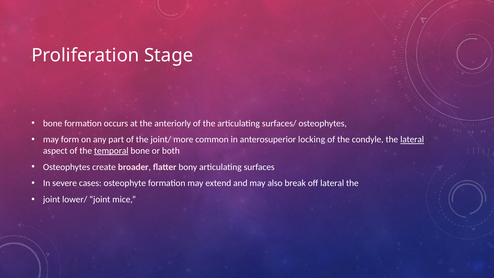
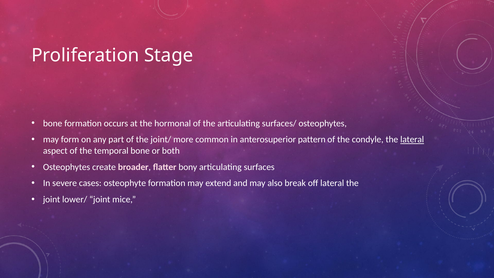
anteriorly: anteriorly -> hormonal (173, 123)
locking: locking -> pattern (312, 140)
temporal underline: present -> none (111, 151)
